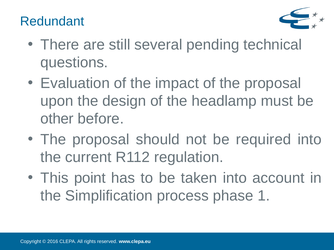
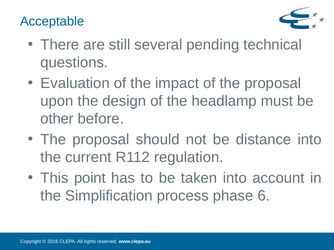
Redundant: Redundant -> Acceptable (52, 21)
required: required -> distance (264, 140)
1: 1 -> 6 (264, 196)
